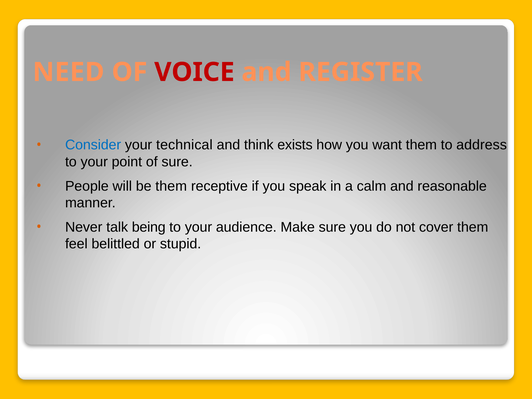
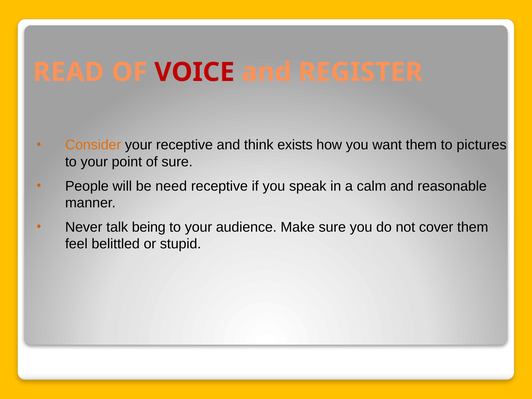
NEED: NEED -> READ (68, 72)
Consider colour: blue -> orange (93, 145)
your technical: technical -> receptive (184, 145)
address: address -> pictures (482, 145)
be them: them -> need (171, 186)
